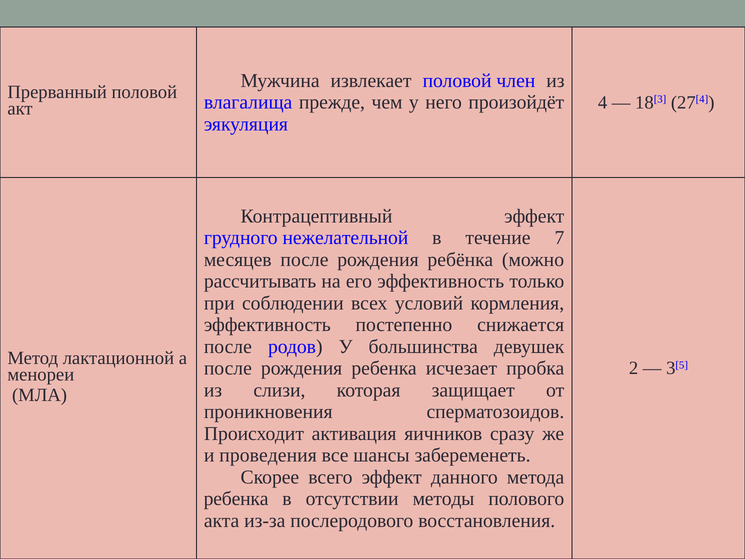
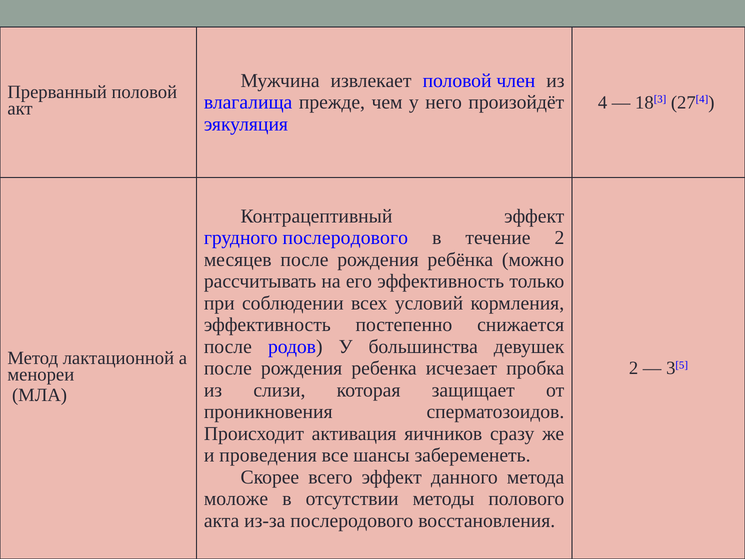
грудного нежелательной: нежелательной -> послеродового (345, 238)
течение 7: 7 -> 2 (559, 238)
ребенка: ребенка -> моложе (236, 499)
